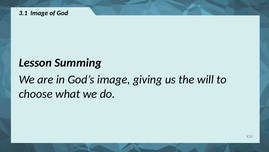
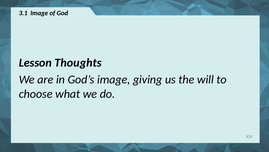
Summing: Summing -> Thoughts (78, 63)
